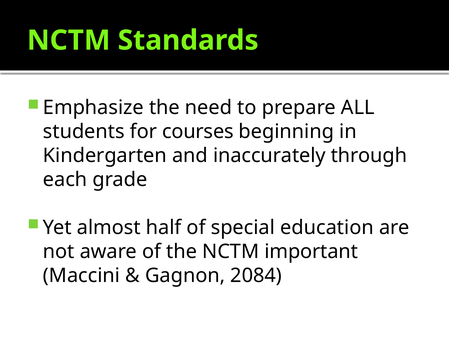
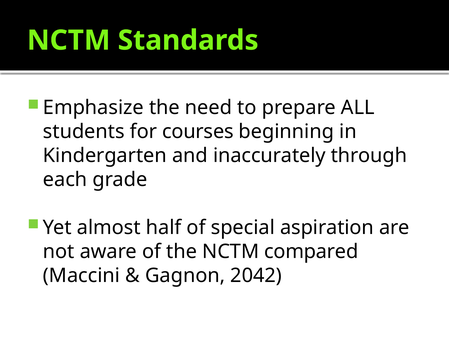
education: education -> aspiration (327, 227)
important: important -> compared (311, 251)
2084: 2084 -> 2042 (256, 275)
